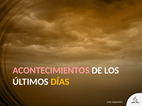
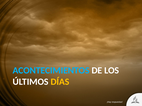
ACONTECIMIENTOS colour: pink -> light blue (51, 71)
